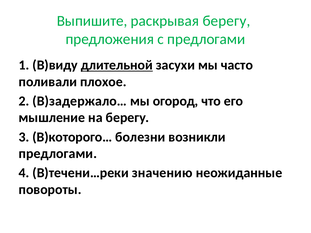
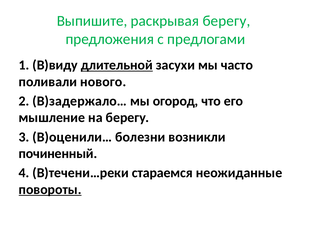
плохое: плохое -> нового (103, 82)
В)которого…: В)которого… -> В)оценили… (72, 137)
предлогами: предлогами -> починенный (58, 154)
значению: значению -> стараемся (162, 173)
повороты underline: none -> present (50, 190)
